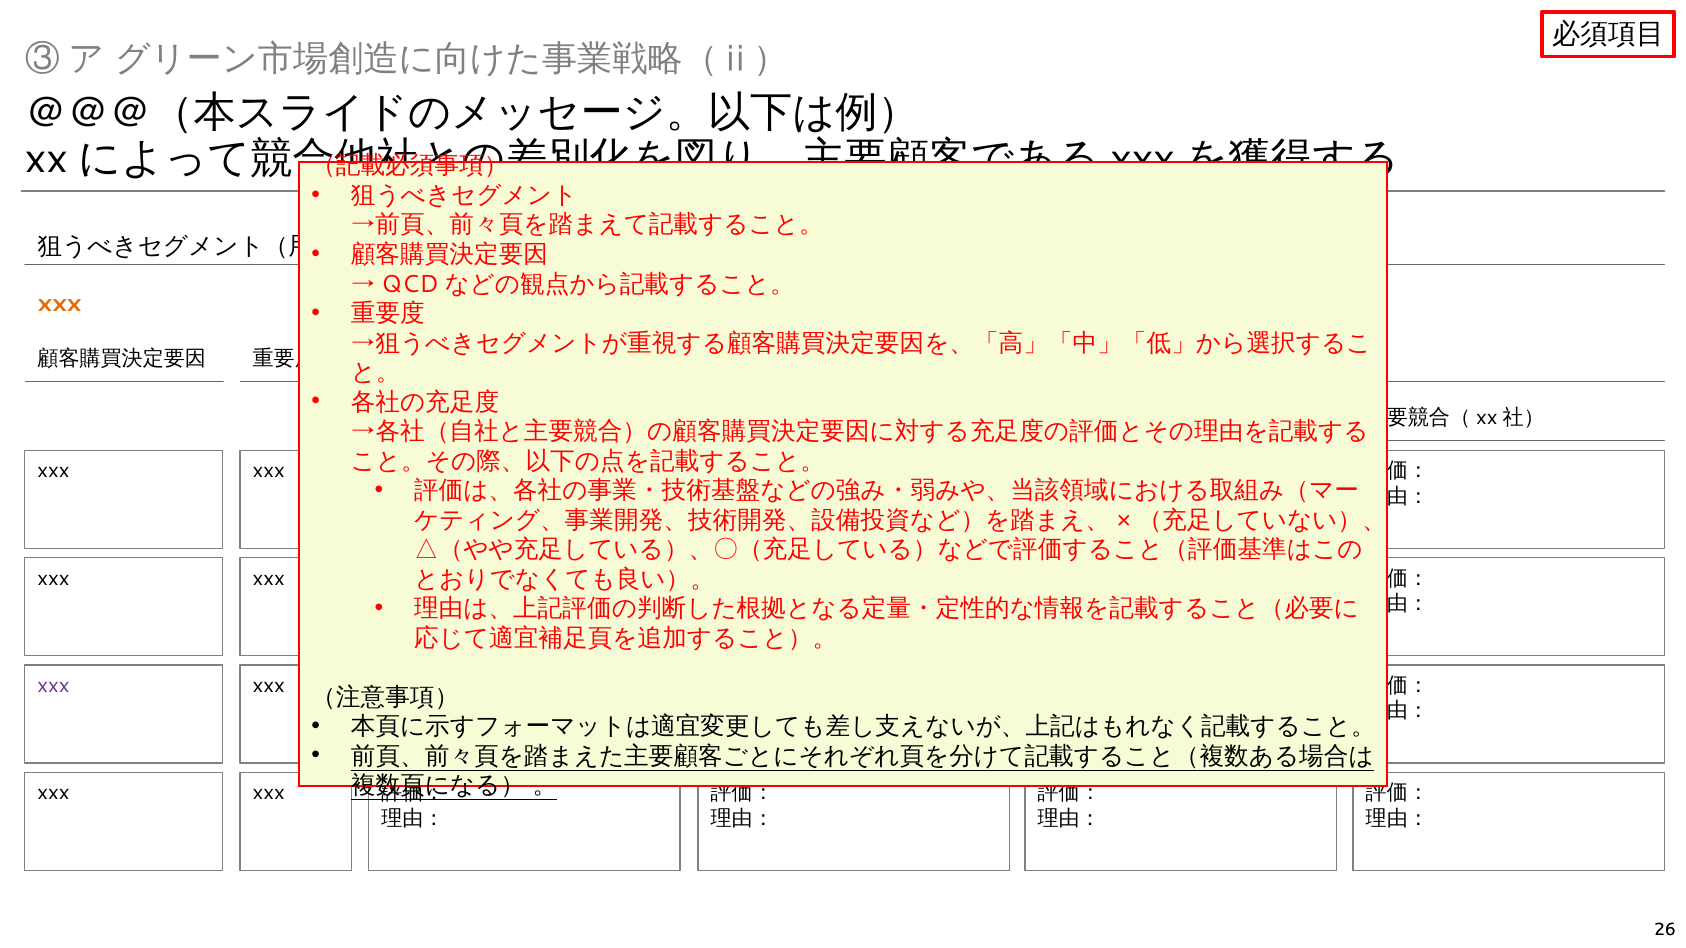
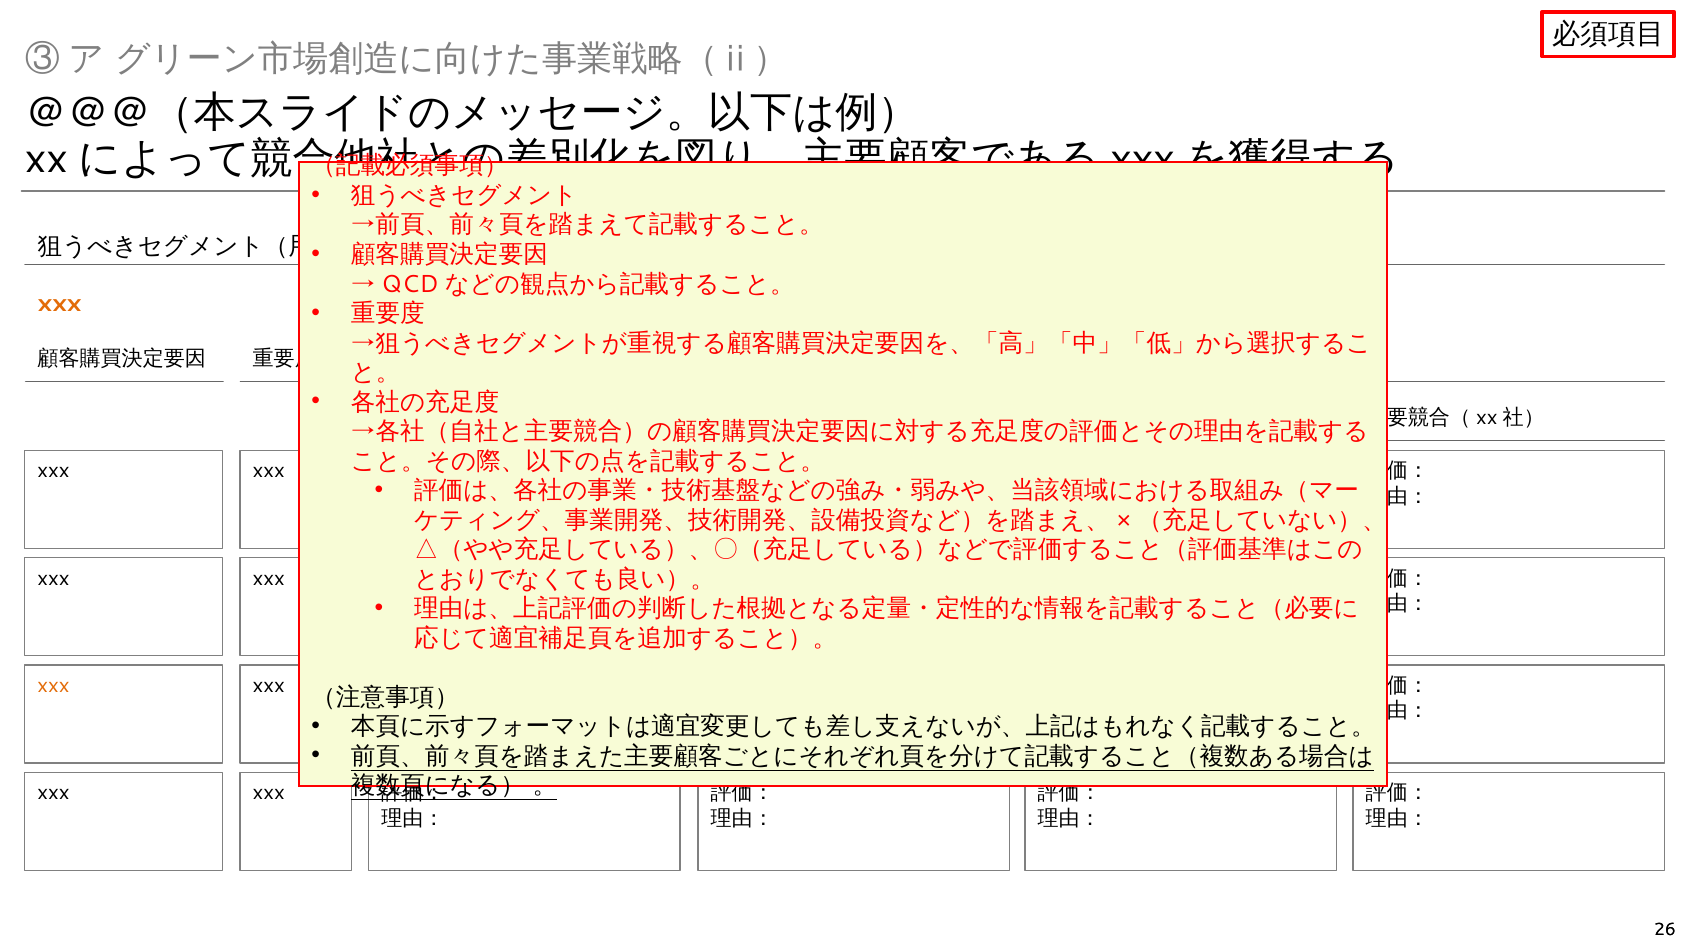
xxx colour: purple -> orange (54, 686)
